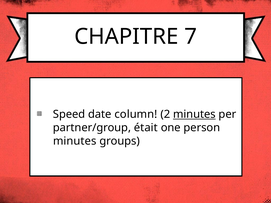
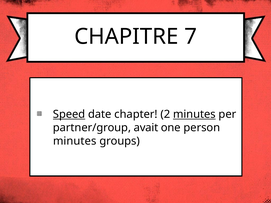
Speed underline: none -> present (69, 114)
column: column -> chapter (136, 114)
était: était -> avait (146, 128)
